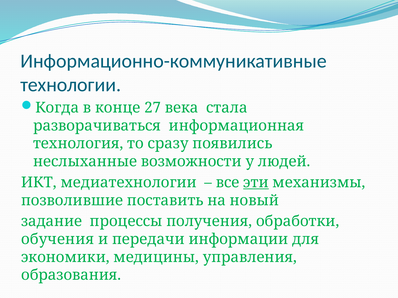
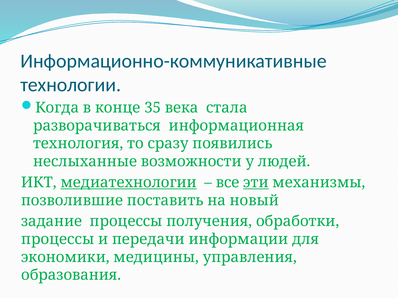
27: 27 -> 35 (153, 108)
медиатехнологии underline: none -> present (129, 183)
обучения: обучения -> процессы (58, 240)
